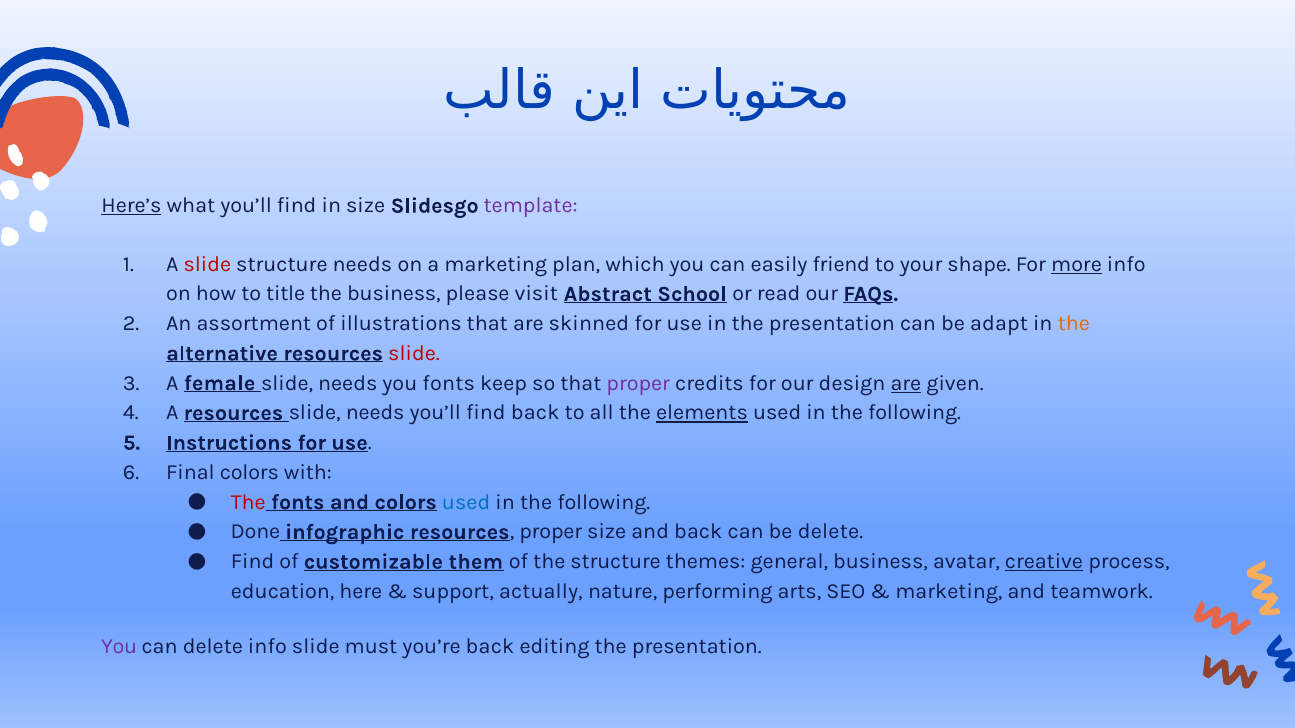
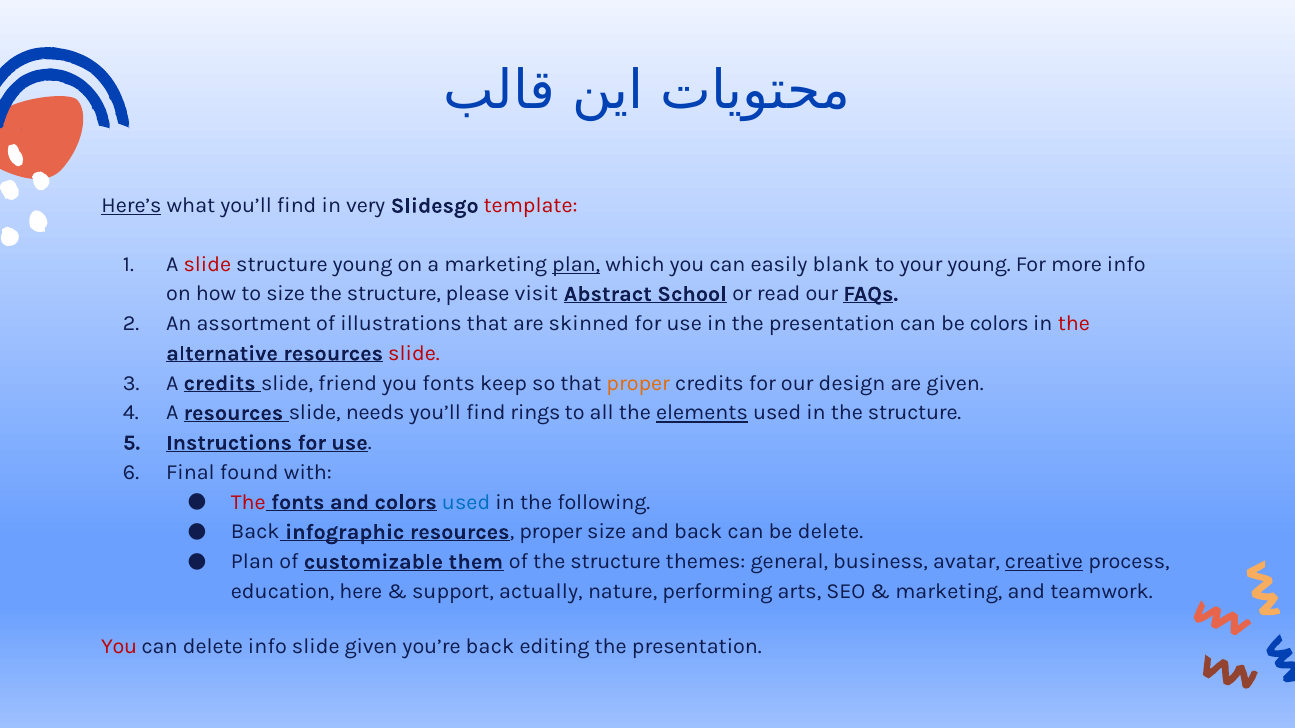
in size: size -> very (366, 206)
template colour: purple -> red (531, 206)
structure needs: needs -> young (363, 264)
plan underline: none -> present (576, 264)
friend: friend -> blank (841, 264)
your shape: shape -> young (979, 264)
more underline: present -> none (1076, 264)
to title: title -> size (286, 294)
business: business -> structure (394, 294)
be adapt: adapt -> colors (999, 324)
the colour: orange -> red (1074, 324)
A female: female -> credits (220, 383)
needs: needs -> friend (348, 383)
proper colour: purple -> orange (638, 383)
are underline: present -> none (906, 383)
find back: back -> rings (535, 413)
following: following -> structure (915, 413)
Final colors: colors -> found (249, 473)
Done: Done -> Back (255, 532)
Find: Find -> Plan (253, 562)
You colour: purple -> red (119, 646)
slide must: must -> given (371, 646)
